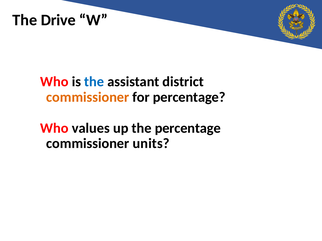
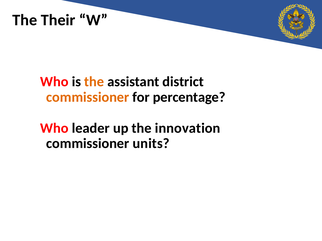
Drive: Drive -> Their (58, 20)
the colour: blue -> orange (94, 82)
values: values -> leader (91, 128)
the percentage: percentage -> innovation (188, 128)
